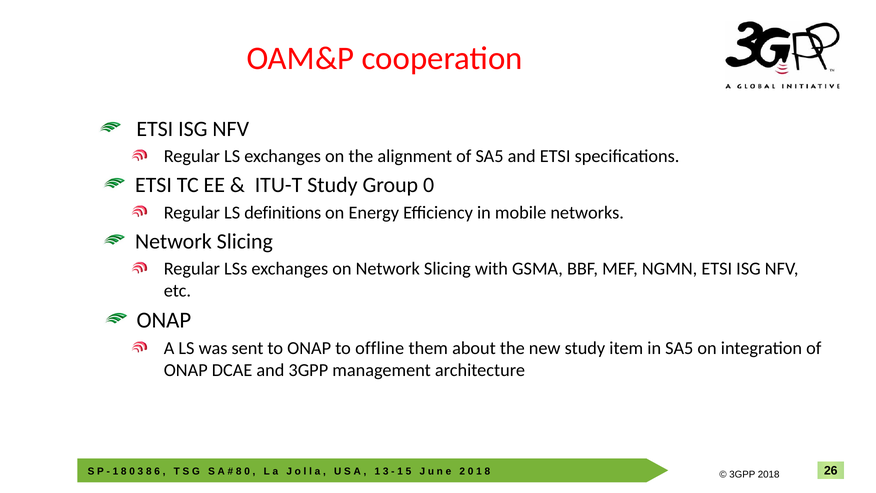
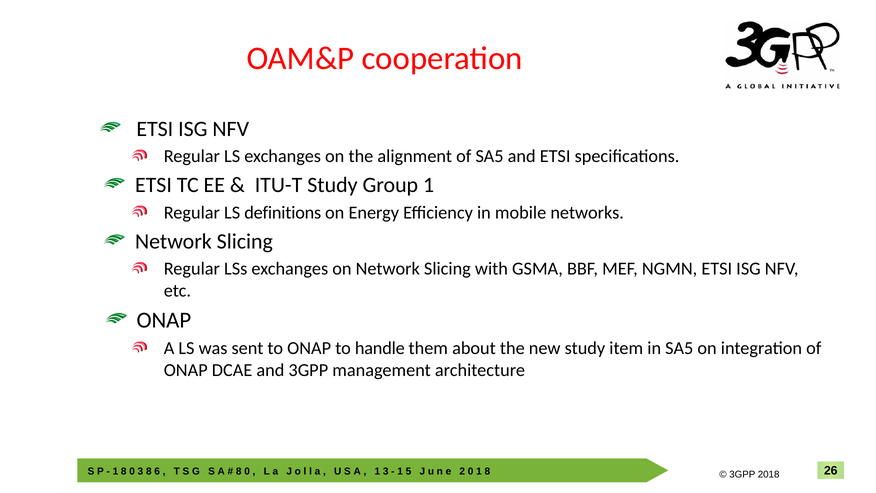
Group 0: 0 -> 1 (429, 185)
offline: offline -> handle (380, 348)
